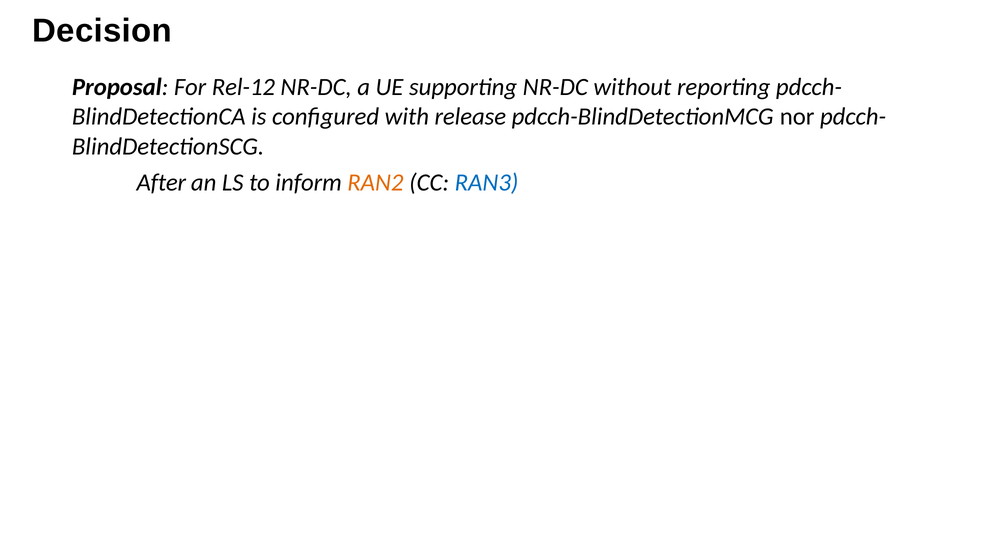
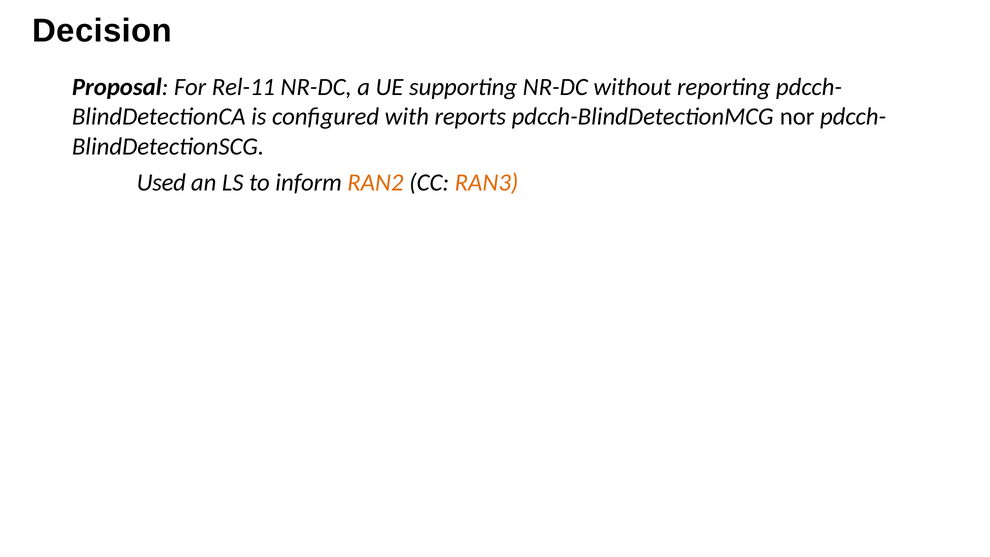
Rel-12: Rel-12 -> Rel-11 (243, 87)
release: release -> reports (470, 117)
After: After -> Used (161, 182)
RAN3 colour: blue -> orange (487, 182)
